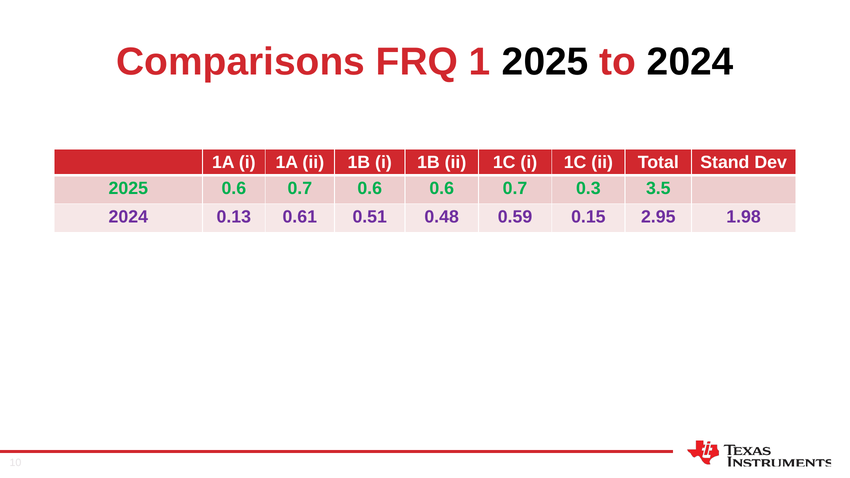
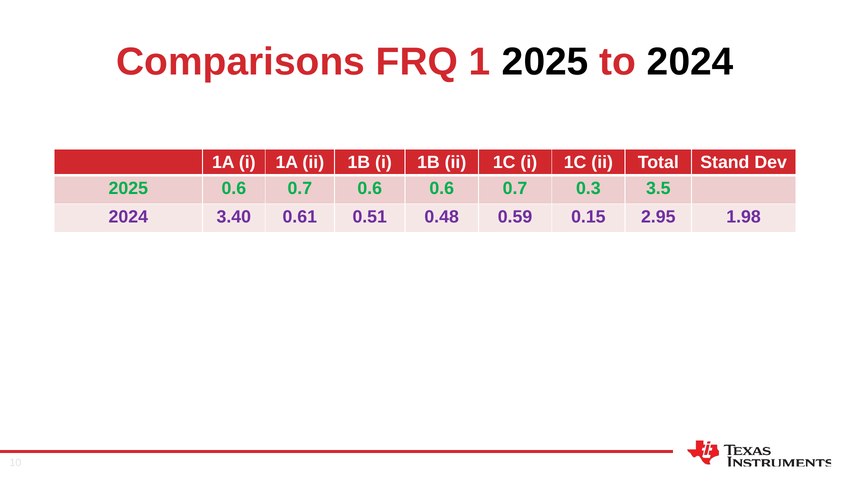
0.13: 0.13 -> 3.40 (234, 217)
